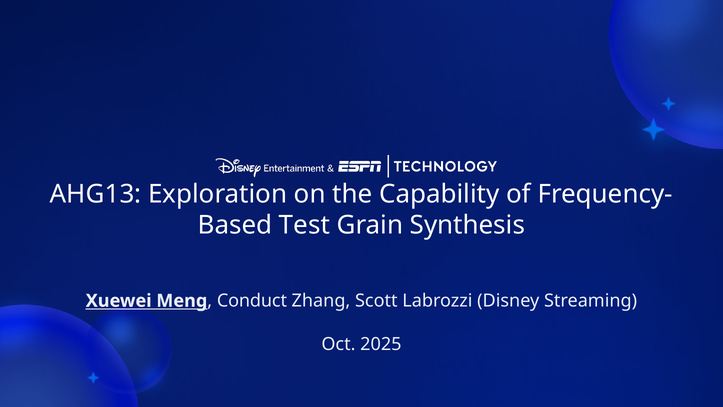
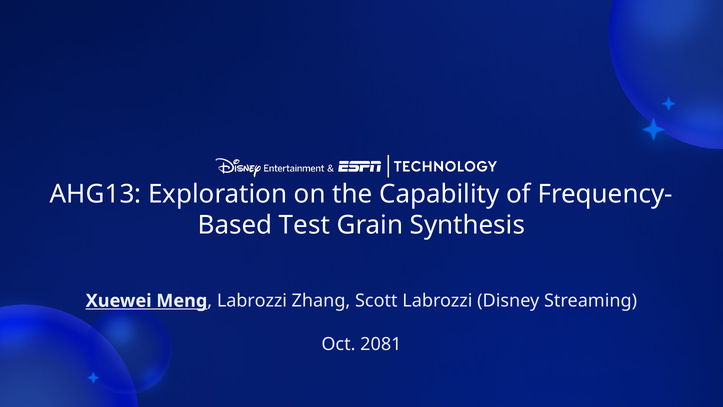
Conduct: Conduct -> Labrozzi (252, 301)
2025: 2025 -> 2081 (381, 344)
